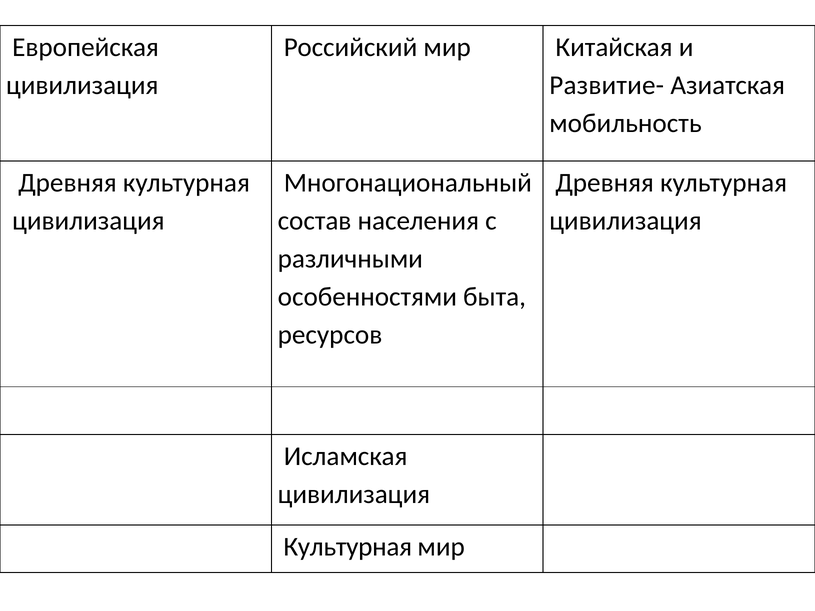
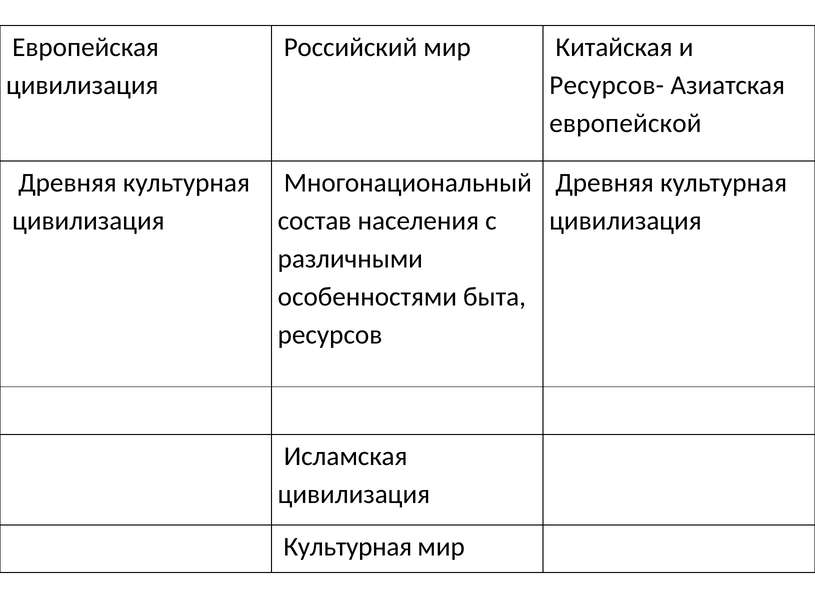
Развитие-: Развитие- -> Ресурсов- (607, 85)
мобильность: мобильность -> европейской (625, 123)
